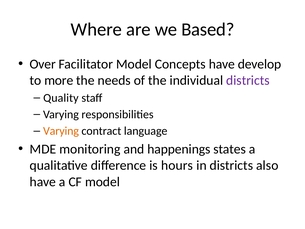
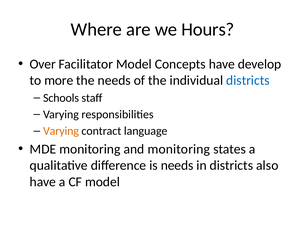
Based: Based -> Hours (208, 30)
districts colour: purple -> blue (248, 80)
Quality: Quality -> Schools (61, 98)
and happenings: happenings -> monitoring (179, 149)
is hours: hours -> needs (177, 165)
